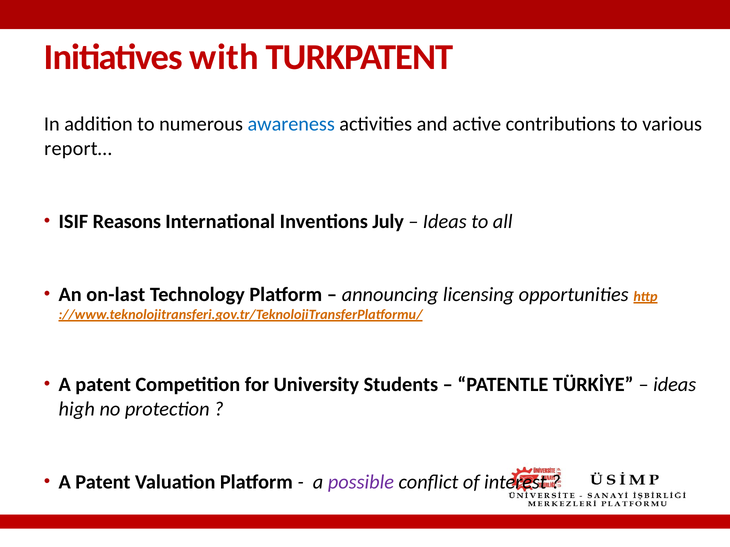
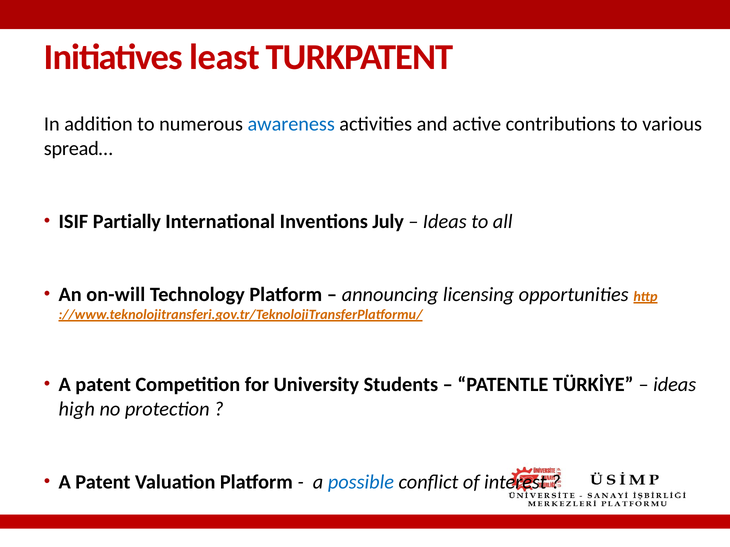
with: with -> least (225, 57)
report…: report… -> spread… (78, 149)
Reasons: Reasons -> Partially (127, 222)
on-last: on-last -> on-will (116, 295)
possible colour: purple -> blue (361, 482)
